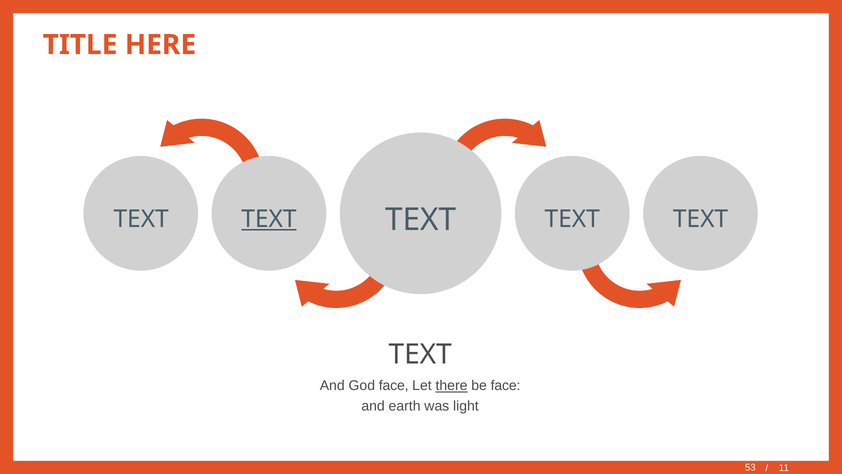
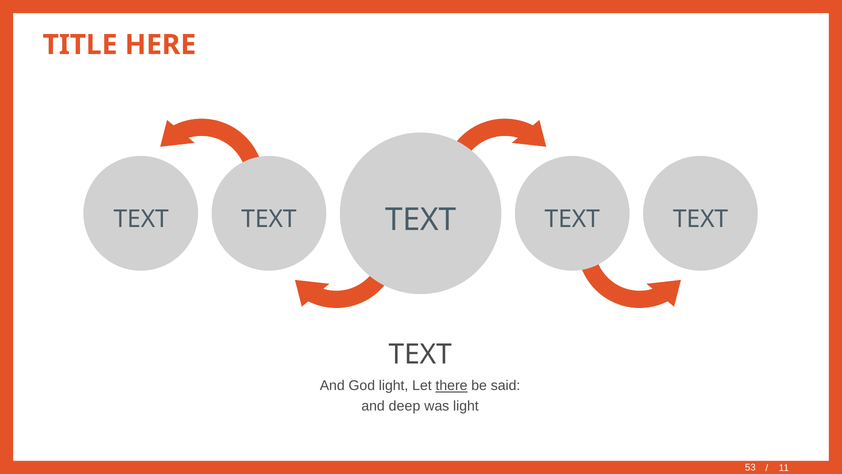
TEXT underline: present -> none (269, 219)
God face: face -> light (394, 386)
be face: face -> said (506, 386)
earth: earth -> deep (405, 406)
